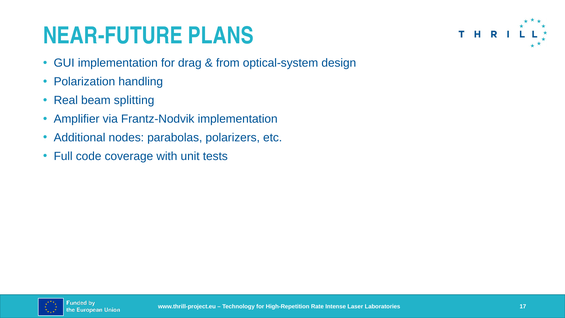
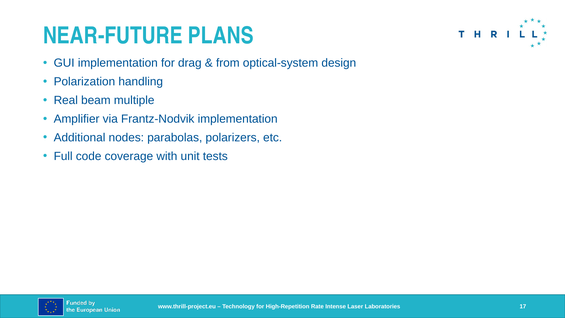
splitting: splitting -> multiple (134, 100)
